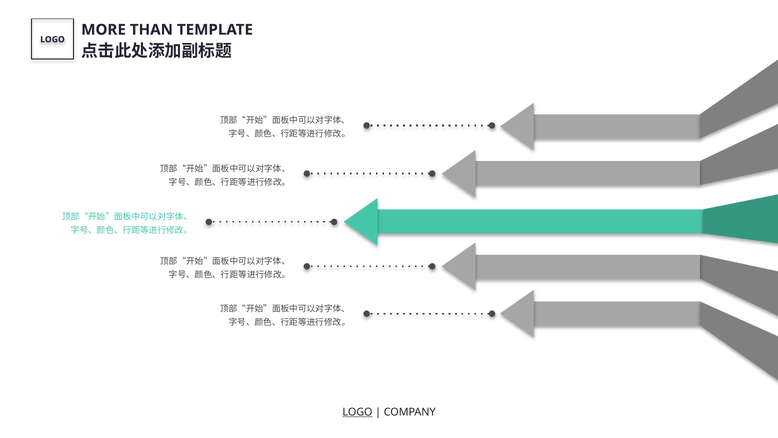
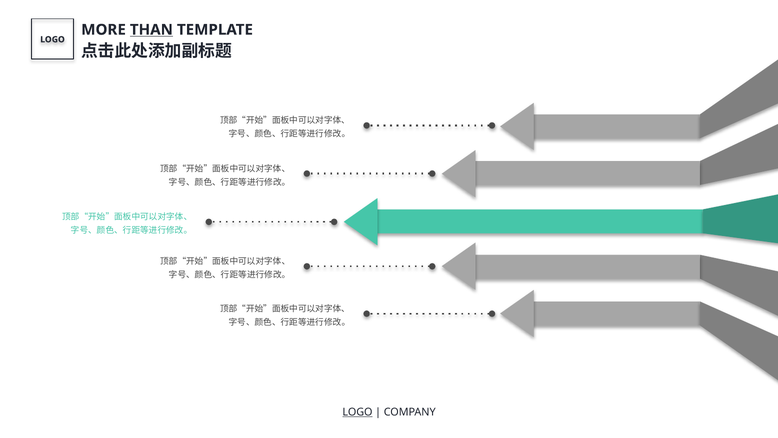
THAN underline: none -> present (151, 30)
